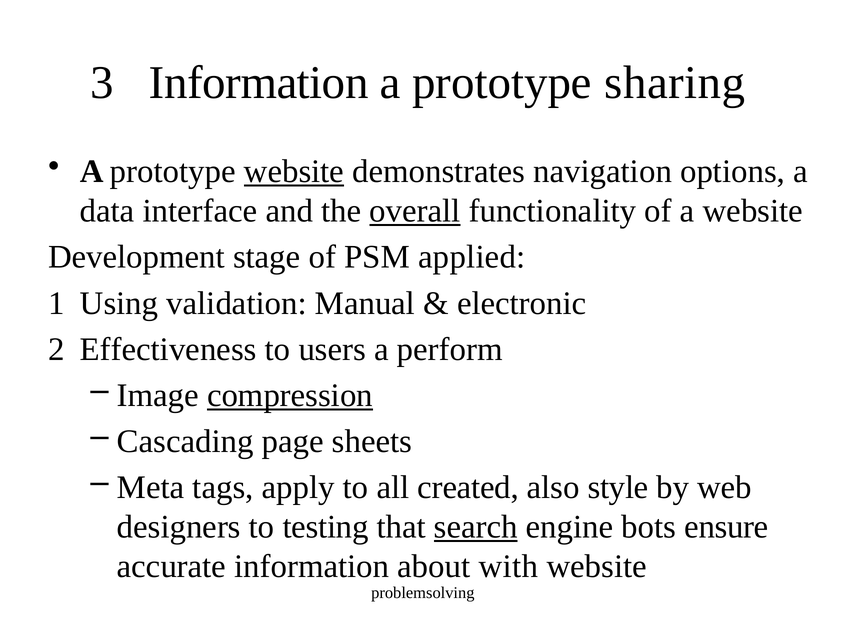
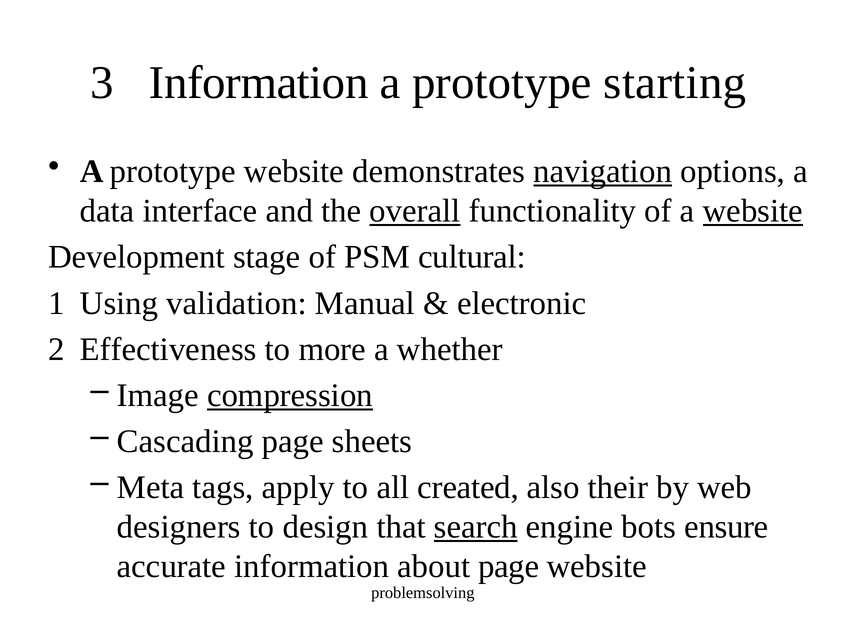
sharing: sharing -> starting (675, 83)
website underline: present -> none (294, 172)
navigation underline: none -> present (603, 172)
website underline: none -> present (753, 211)
applied: applied -> cultural (472, 257)
users: users -> more (332, 349)
perform: perform -> whether (450, 349)
style: style -> their (618, 488)
testing: testing -> design (325, 527)
about with: with -> page (509, 567)
